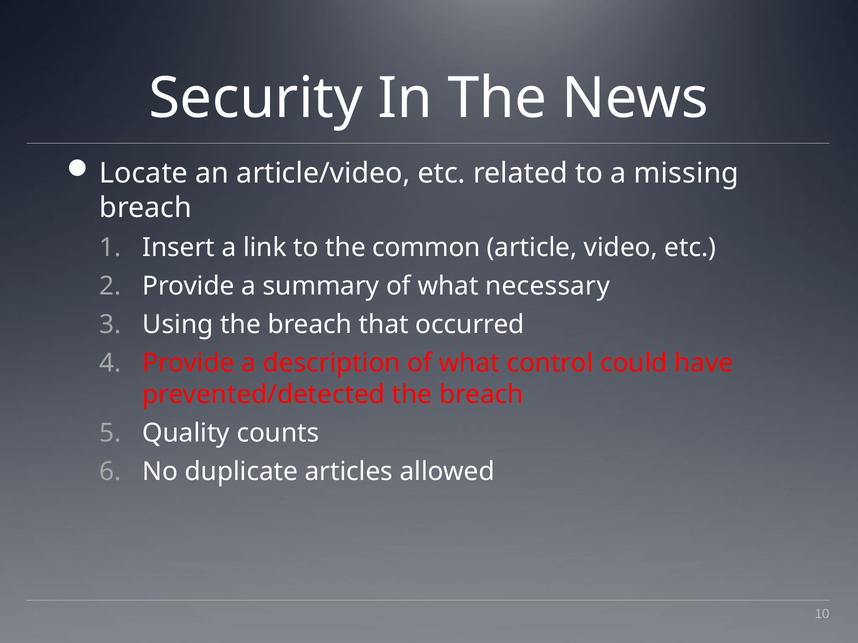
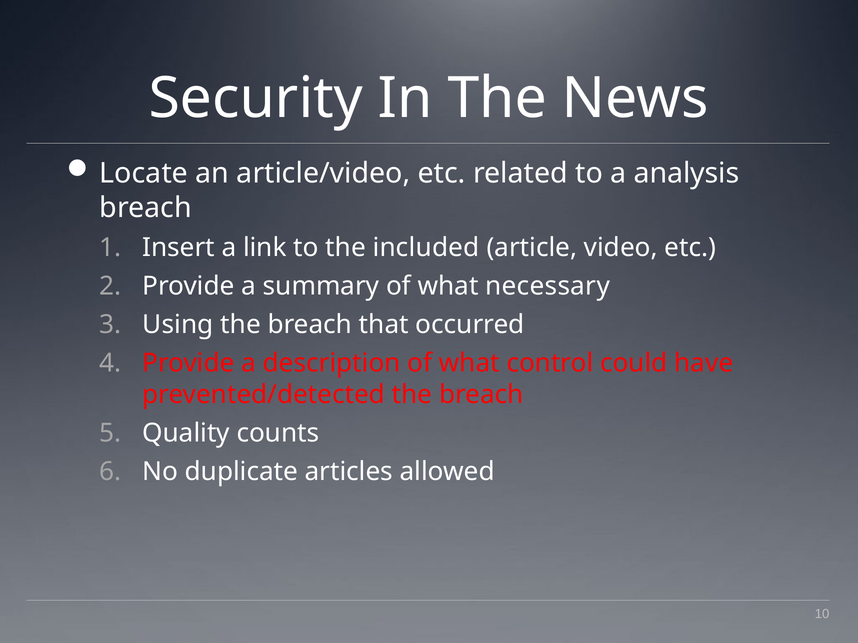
missing: missing -> analysis (687, 174)
common: common -> included (426, 248)
